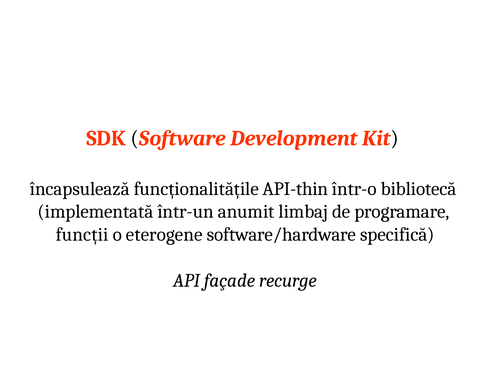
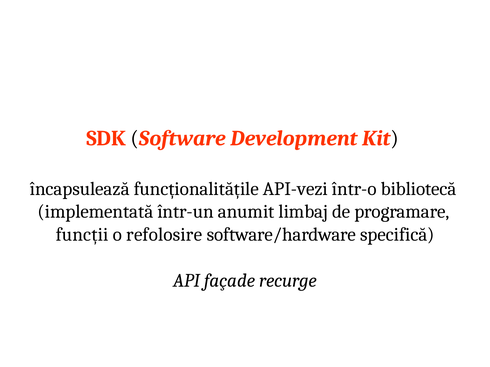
API-thin: API-thin -> API-vezi (295, 189)
eterogene: eterogene -> refolosire (164, 235)
